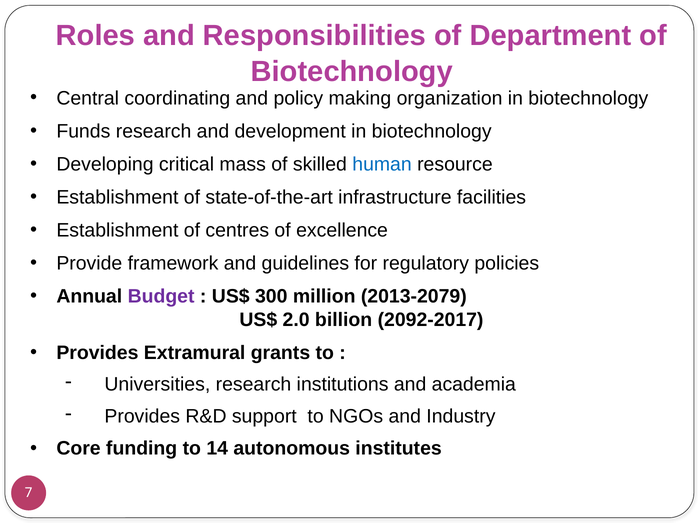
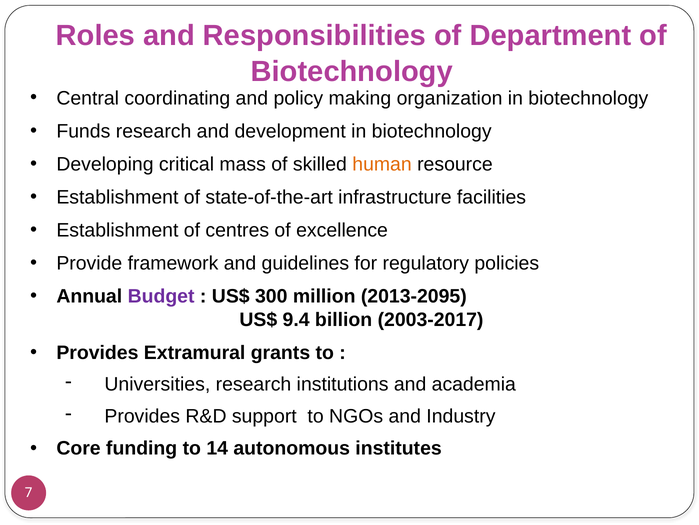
human colour: blue -> orange (382, 164)
2013-2079: 2013-2079 -> 2013-2095 (414, 296)
2.0: 2.0 -> 9.4 (296, 319)
2092-2017: 2092-2017 -> 2003-2017 (431, 319)
